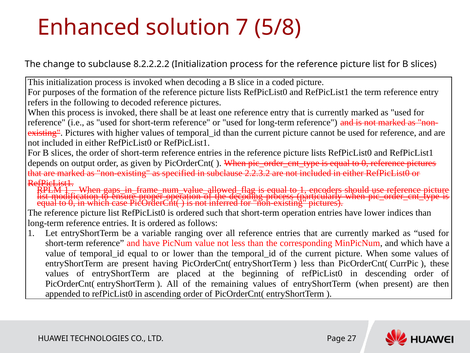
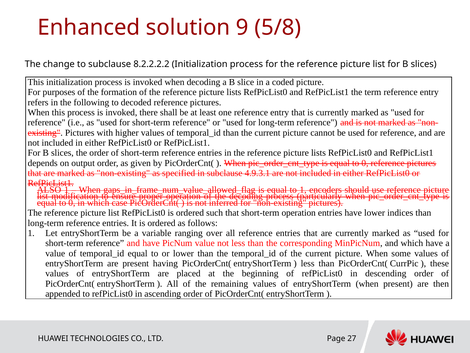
7: 7 -> 9 (242, 28)
2.2.3.2: 2.2.3.2 -> 4.9.3.1 (257, 173)
RPLM: RPLM -> ALSO (49, 189)
